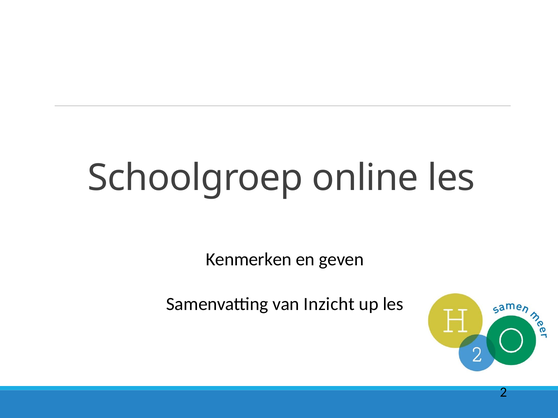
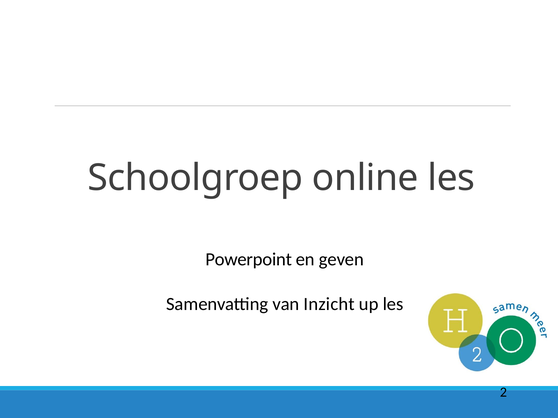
Kenmerken: Kenmerken -> Powerpoint (249, 260)
